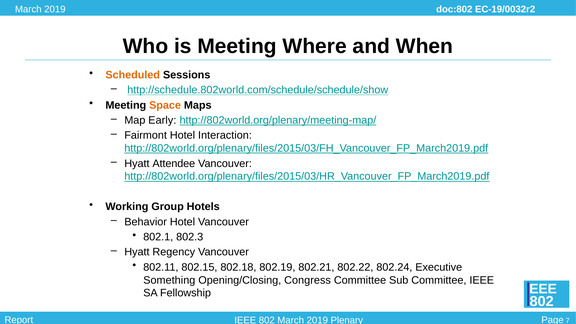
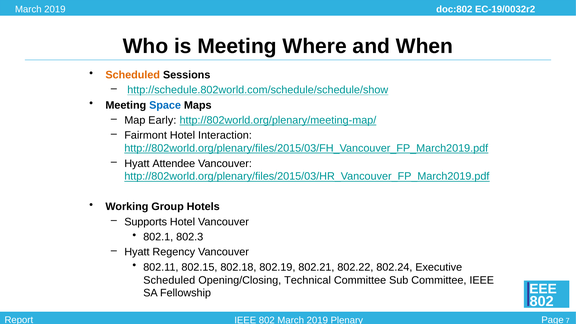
Space colour: orange -> blue (165, 105)
Behavior: Behavior -> Supports (146, 222)
Something: Something -> Scheduled (169, 280)
Congress: Congress -> Technical (308, 280)
